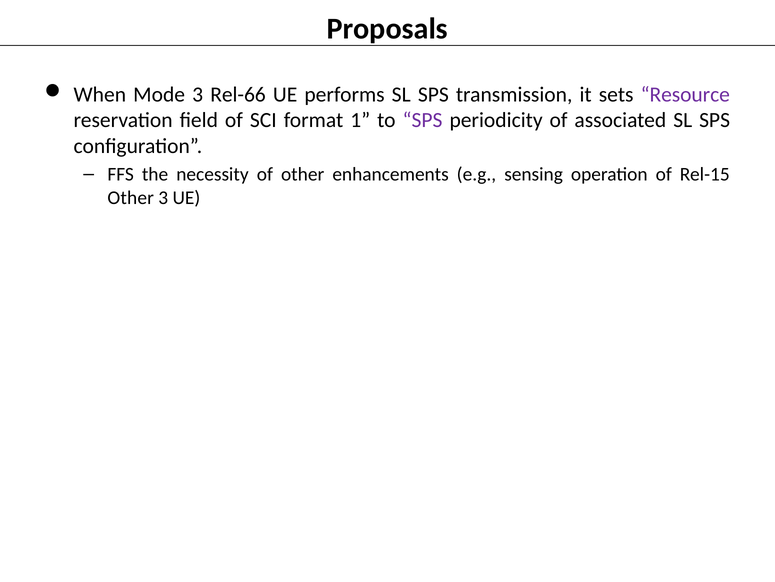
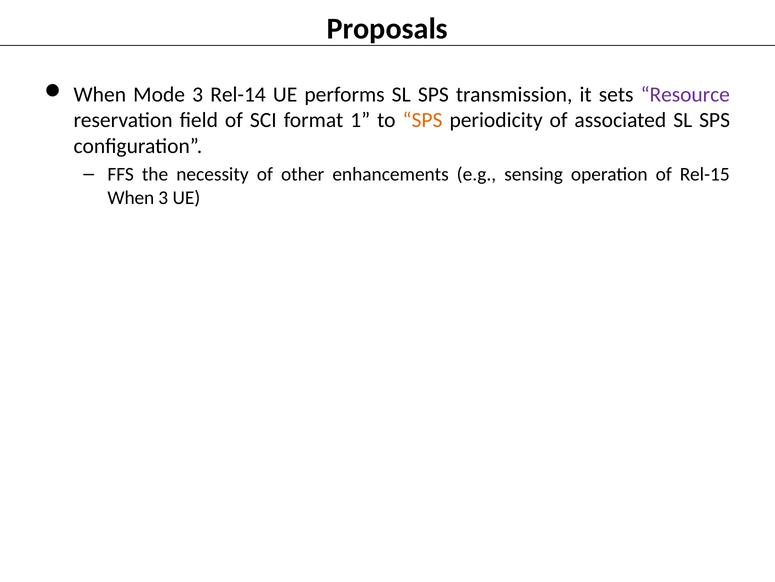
Rel-66: Rel-66 -> Rel-14 (238, 94)
SPS colour: purple -> orange (423, 120)
Other: Other -> When (131, 197)
